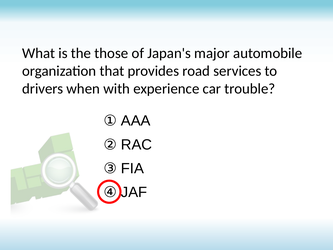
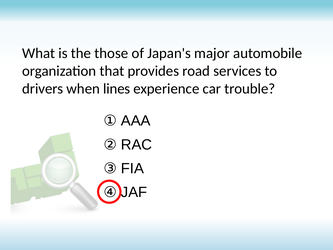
with: with -> lines (117, 89)
